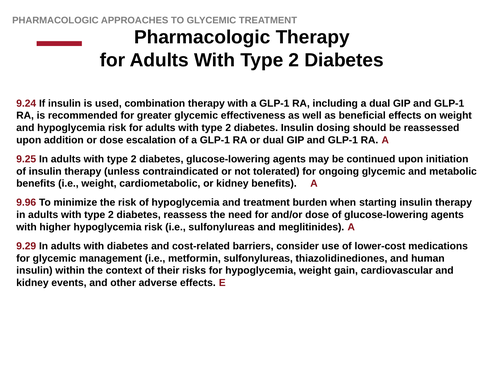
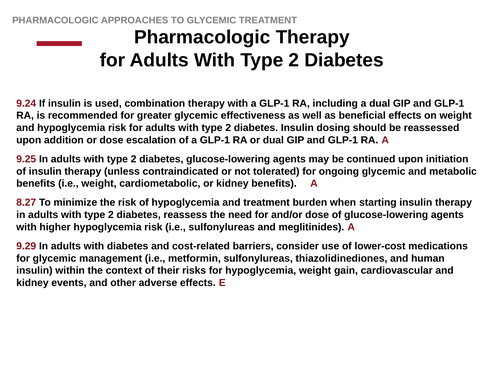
9.96: 9.96 -> 8.27 (26, 203)
